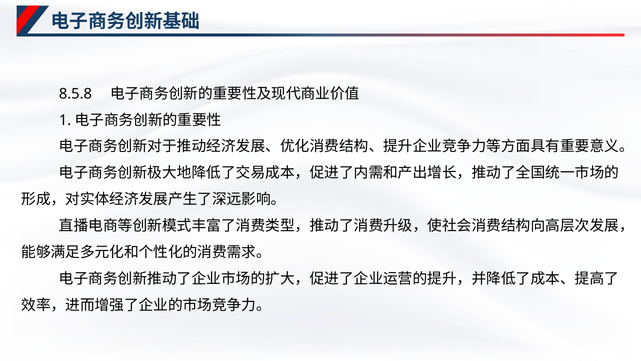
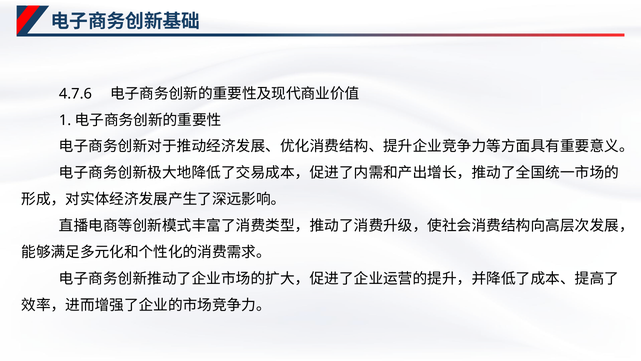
8.5.8: 8.5.8 -> 4.7.6 (75, 94)
